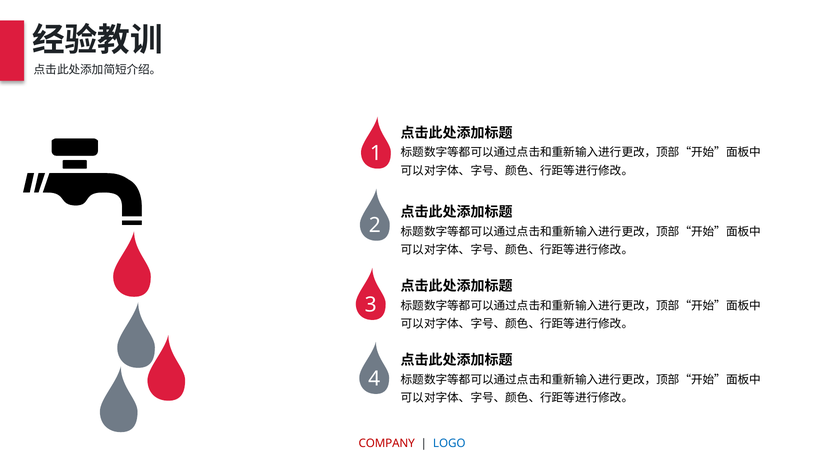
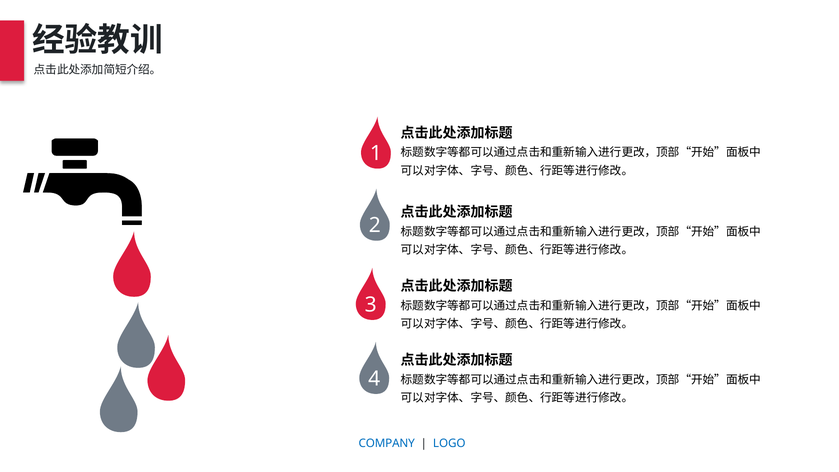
COMPANY colour: red -> blue (387, 443)
